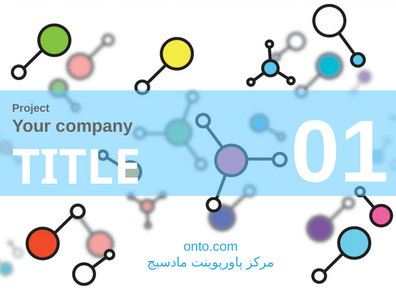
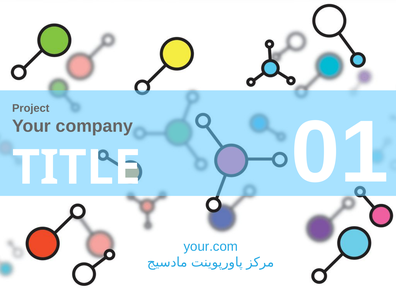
onto.com: onto.com -> your.com (211, 246)
